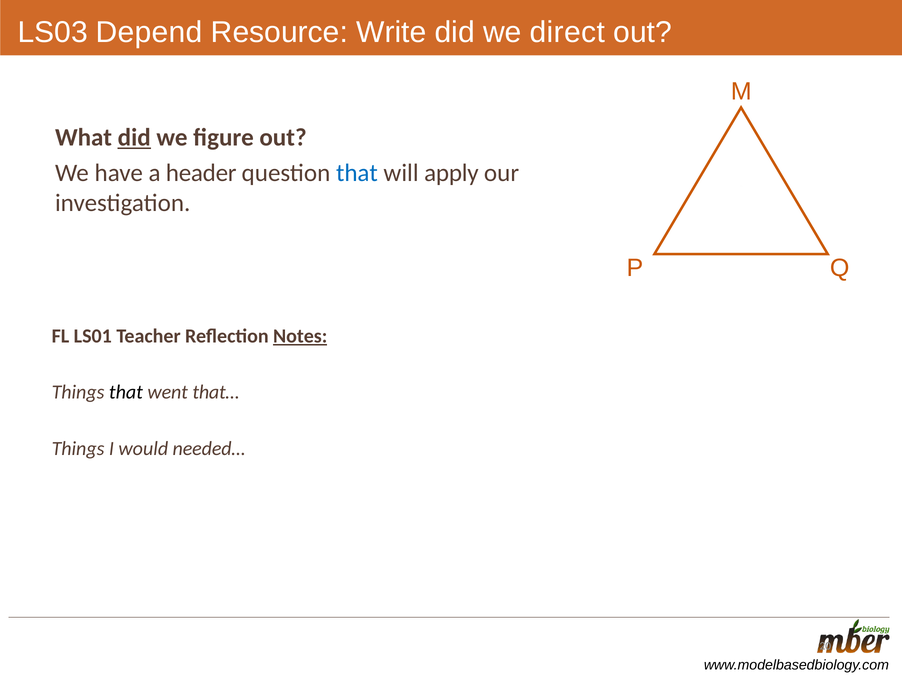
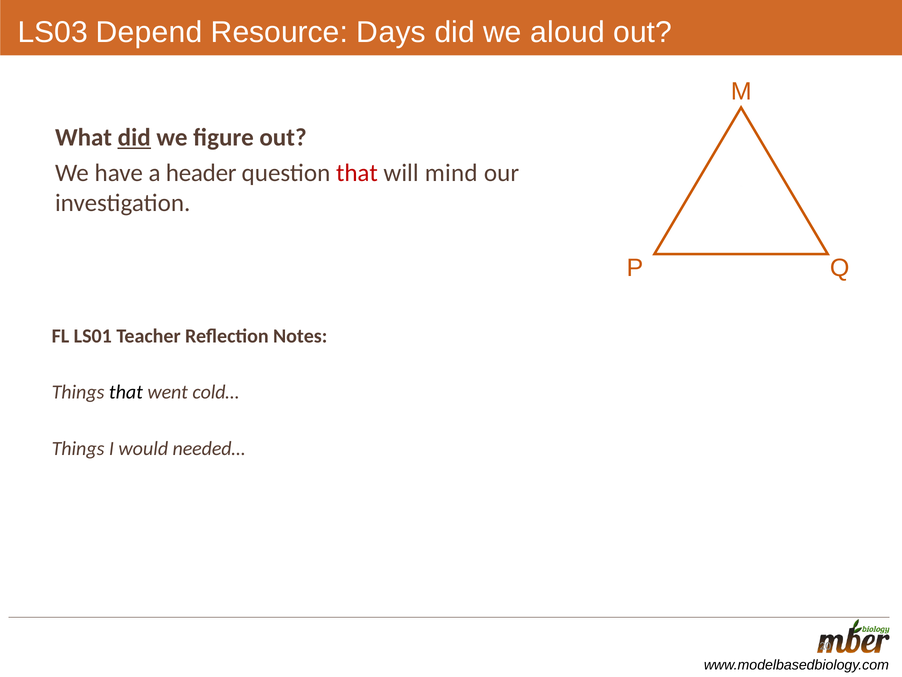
Write: Write -> Days (391, 32)
direct: direct -> aloud (567, 32)
that colour: blue -> red (357, 173)
apply: apply -> mind (451, 173)
Notes underline: present -> none (300, 336)
that…: that… -> cold… (216, 392)
